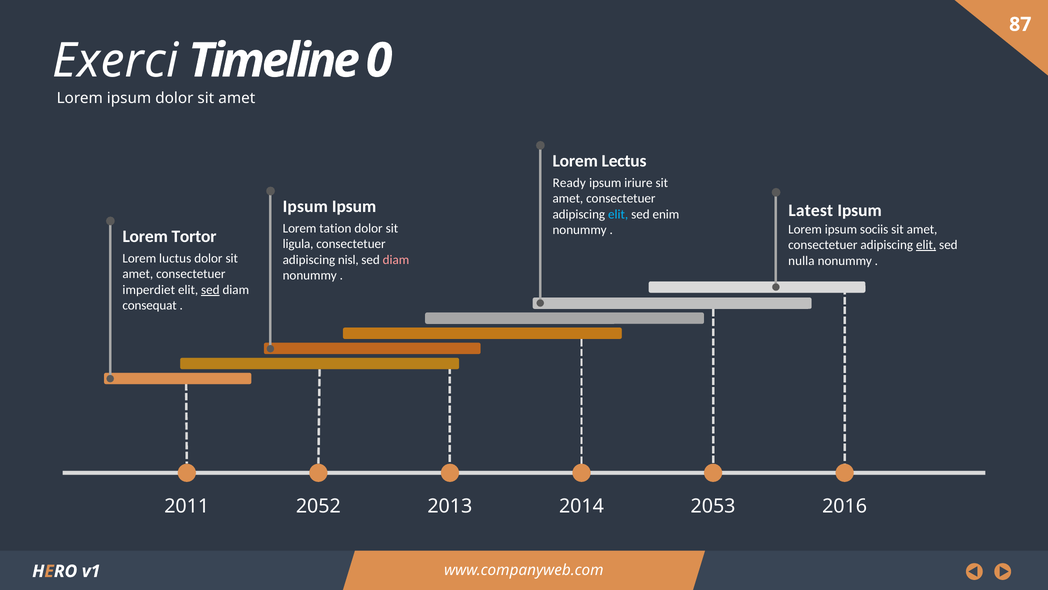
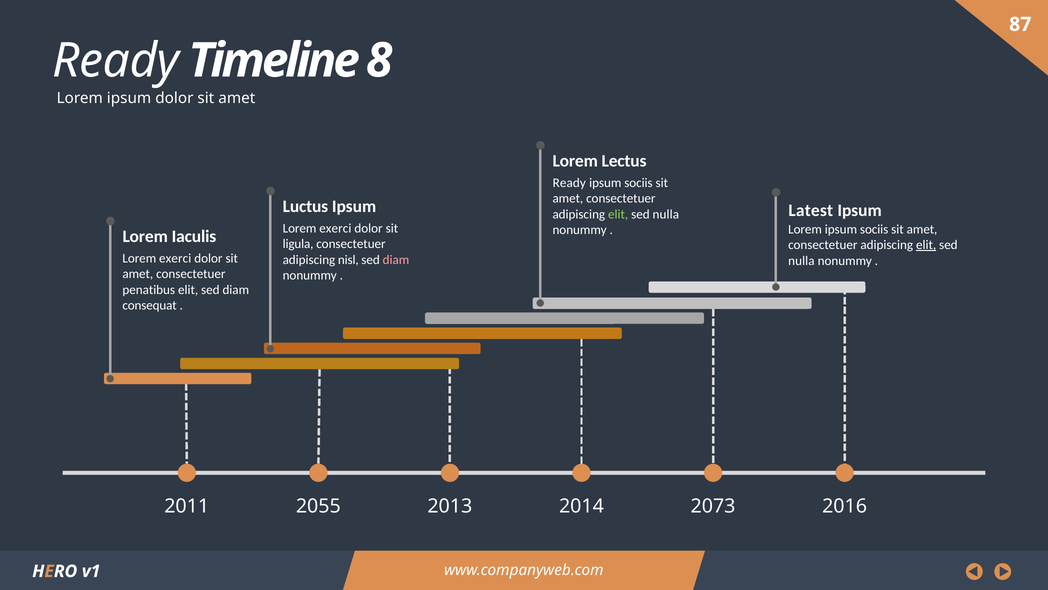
Exerci: Exerci -> Ready (116, 61)
0: 0 -> 8 (379, 61)
iriure: iriure -> sociis (638, 183)
Ipsum: Ipsum -> Luctus (305, 206)
elit colour: light blue -> light green (618, 214)
enim: enim -> nulla (666, 214)
Tortor: Tortor -> Iaculis (194, 236)
tation: tation -> exerci (335, 228)
luctus: luctus -> exerci (175, 258)
imperdiet: imperdiet -> penatibus (149, 290)
sed underline: present -> none (210, 290)
2052: 2052 -> 2055 (318, 506)
2053: 2053 -> 2073 (713, 506)
